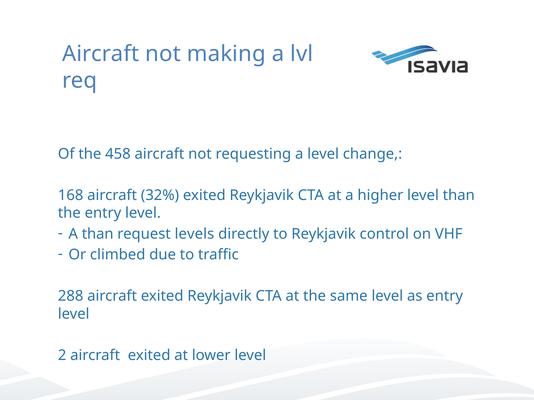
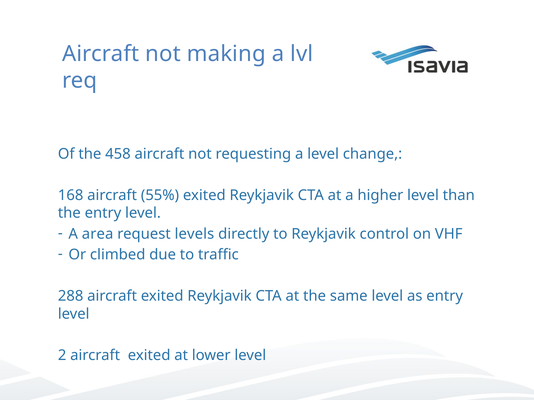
32%: 32% -> 55% (160, 196)
A than: than -> area (98, 234)
